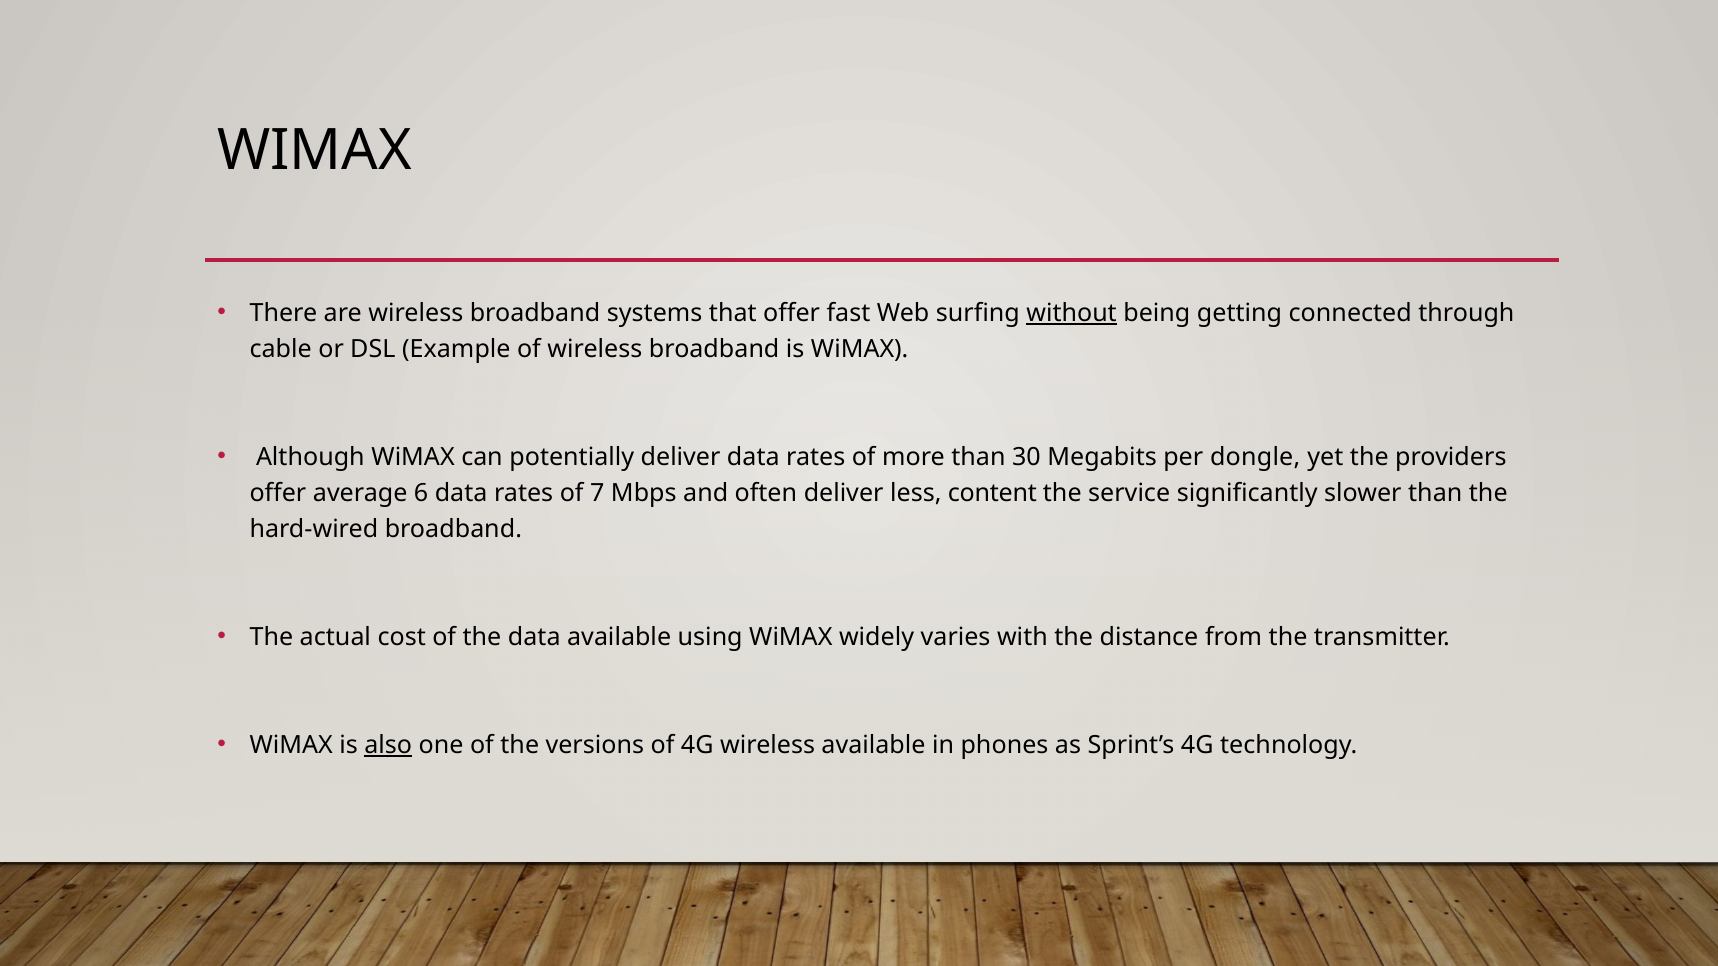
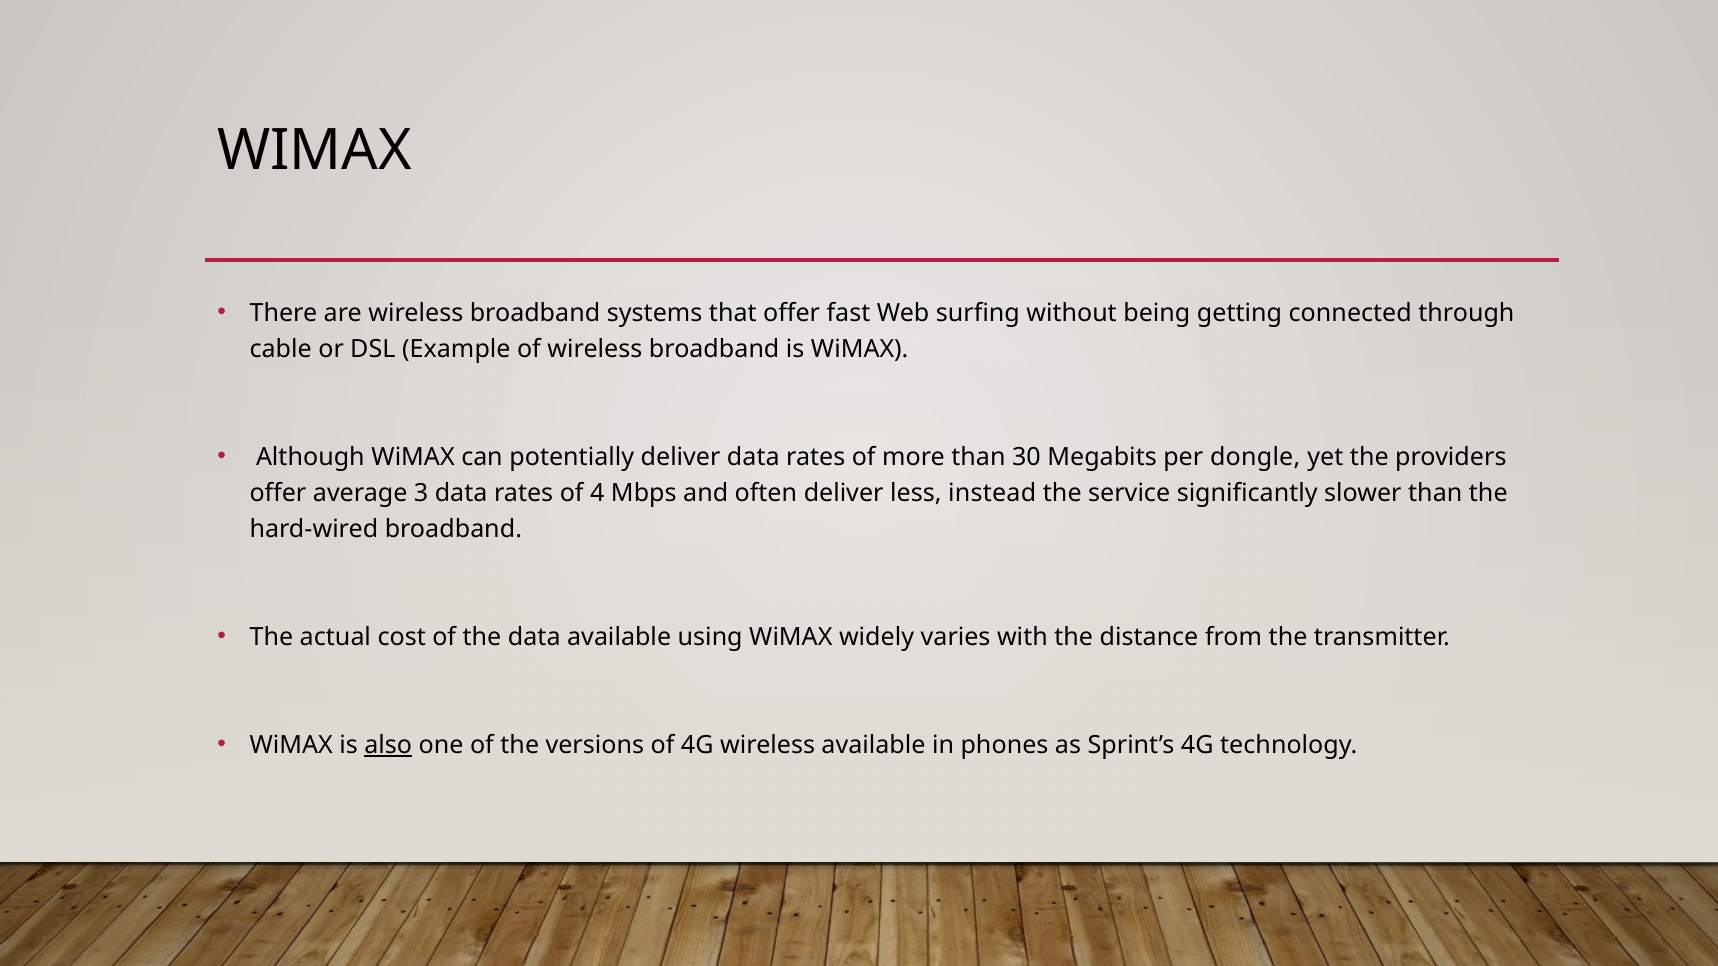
without underline: present -> none (1072, 313)
6: 6 -> 3 (421, 493)
7: 7 -> 4 (597, 493)
content: content -> instead (992, 493)
